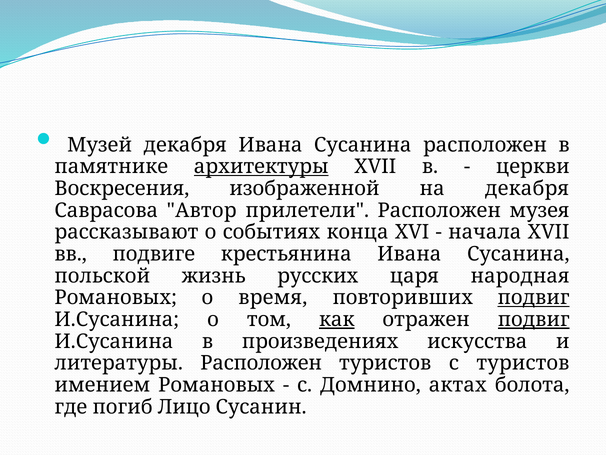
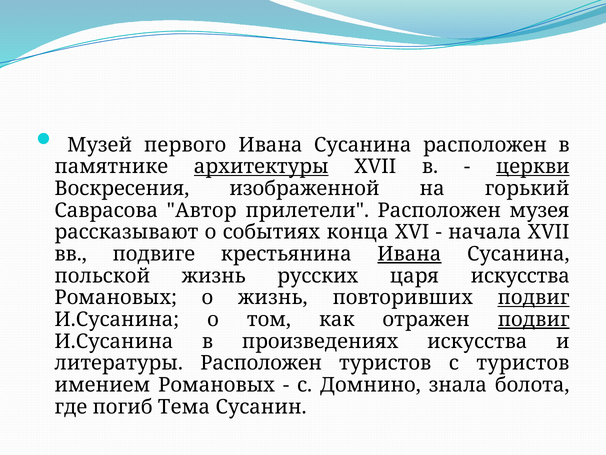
Музей декабря: декабря -> первого (185, 145)
церкви underline: none -> present (533, 167)
на декабря: декабря -> горький (527, 188)
Ивана underline: none -> present (409, 254)
царя народная: народная -> искусства (520, 276)
о время: время -> жизнь (273, 297)
как underline: present -> none (337, 319)
актах: актах -> знала (458, 385)
Лицо: Лицо -> Тема (184, 406)
